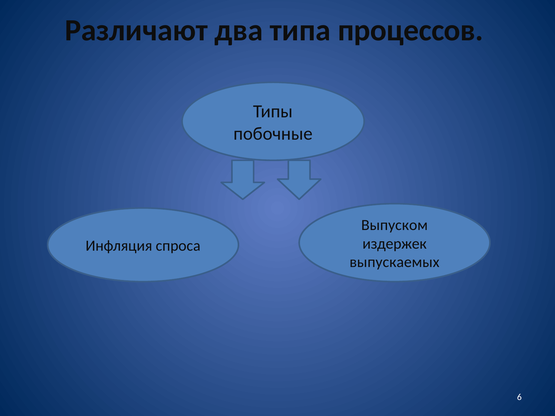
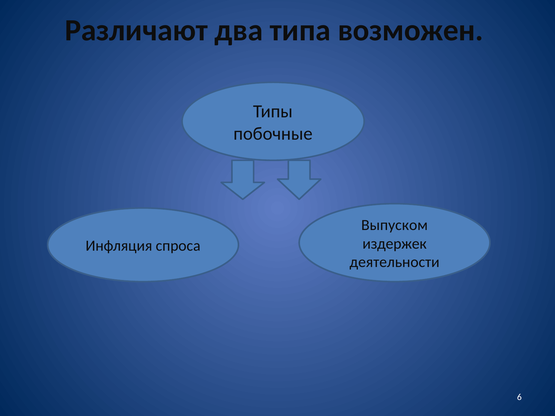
процессов: процессов -> возможен (410, 30)
выпускаемых: выпускаемых -> деятельности (395, 262)
